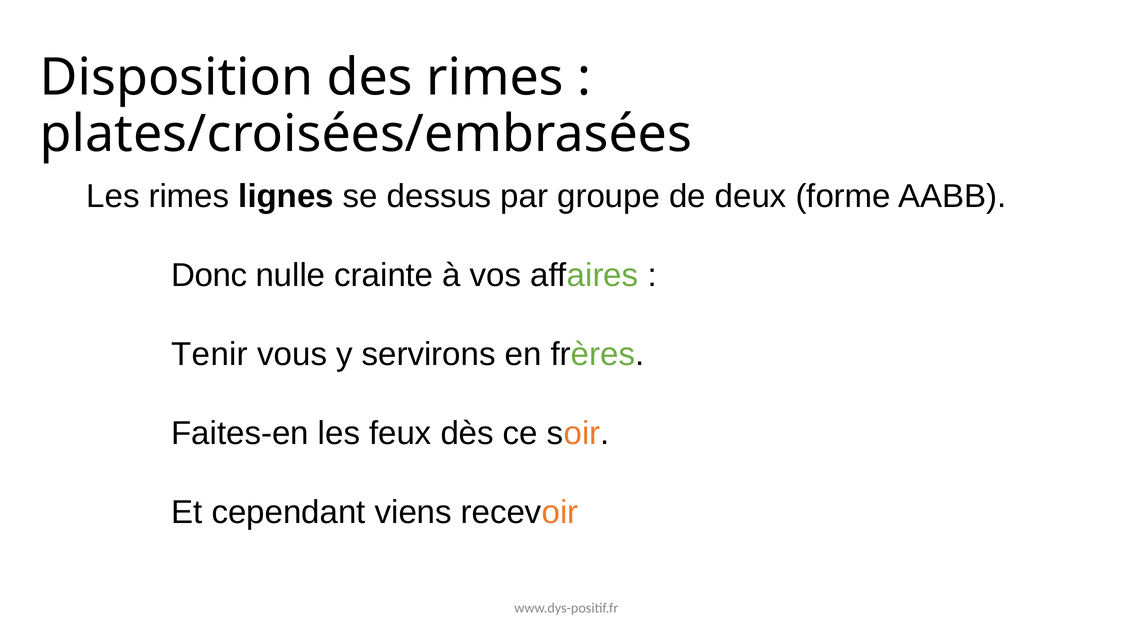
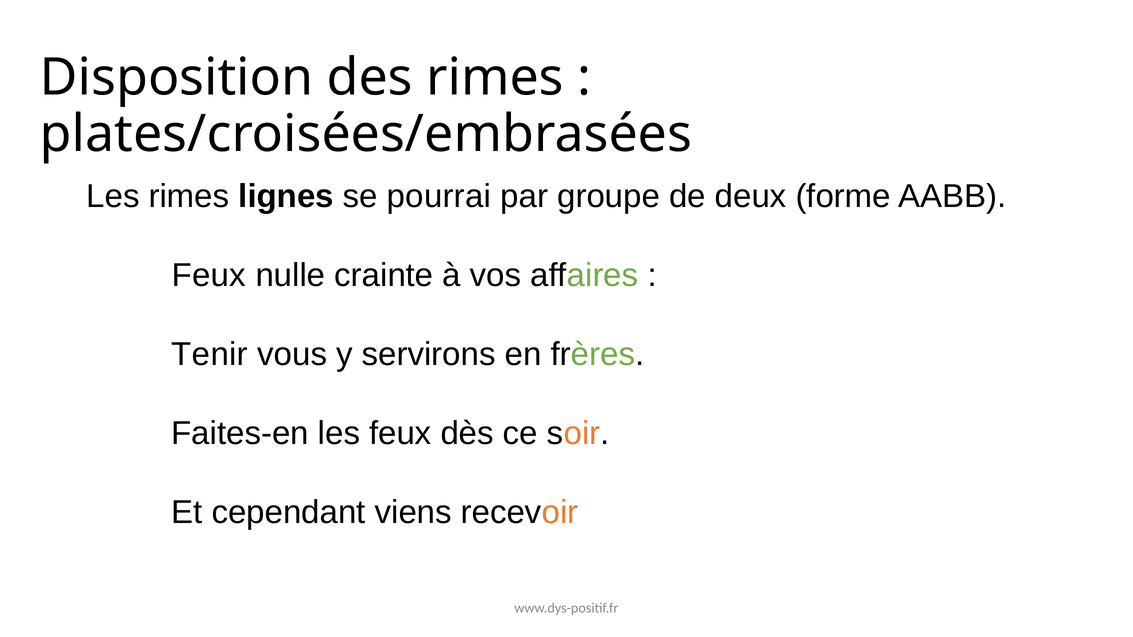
dessus: dessus -> pourrai (439, 196)
Donc: Donc -> Feux (209, 275)
